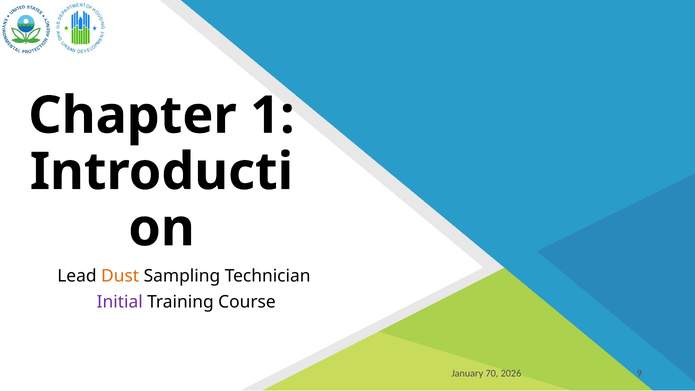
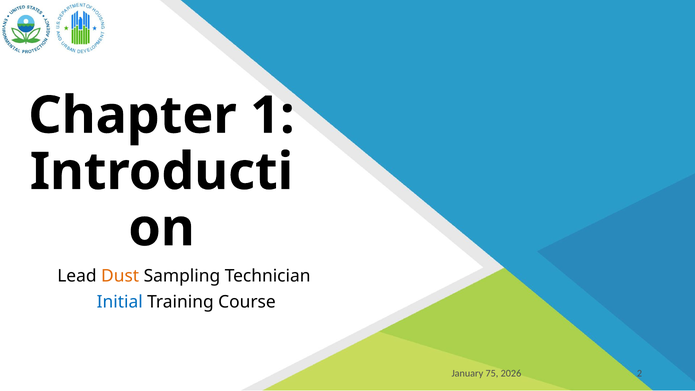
Initial colour: purple -> blue (120, 302)
70: 70 -> 75 (492, 373)
9: 9 -> 2 (639, 373)
